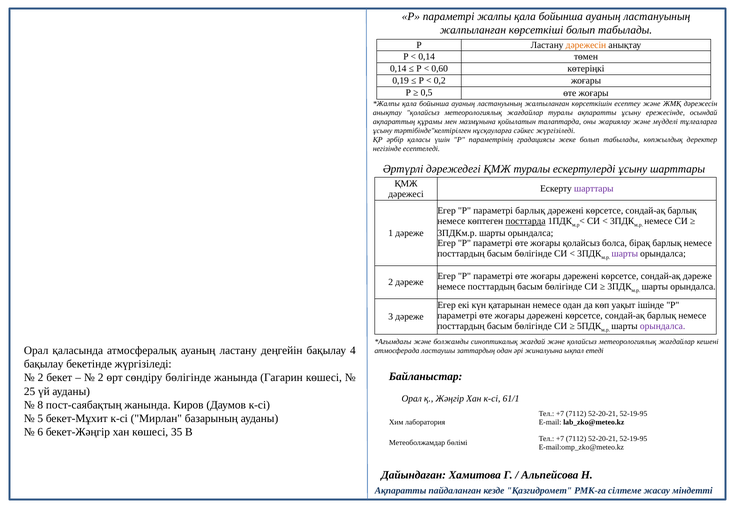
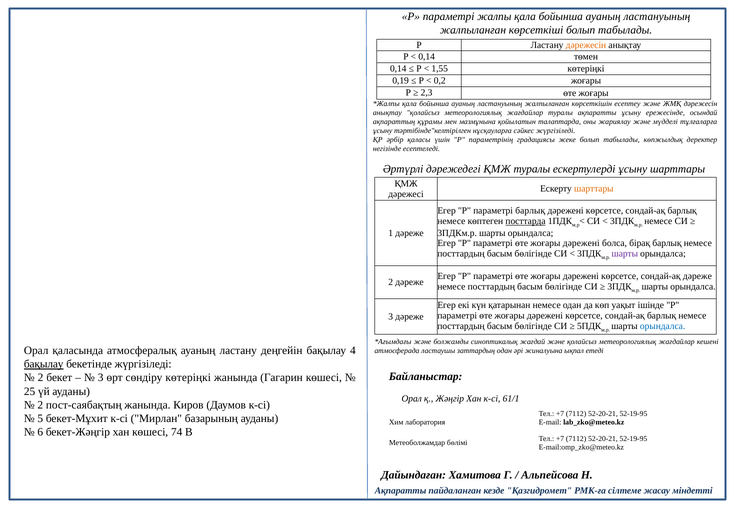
0,60: 0,60 -> 1,55 (440, 69)
0,5: 0,5 -> 2,3 (427, 93)
шарттары colour: purple -> orange (594, 189)
қолайсыз: қолайсыз -> дәрежені (581, 244)
орындалса colour: purple -> blue (663, 327)
бақылау underline: none -> present (44, 365)
2: 2 -> 3 (101, 378)
сөндіру бөлігінде: бөлігінде -> көтеріңкі (188, 378)
8: 8 -> 2 (40, 406)
35: 35 -> 74 (177, 433)
